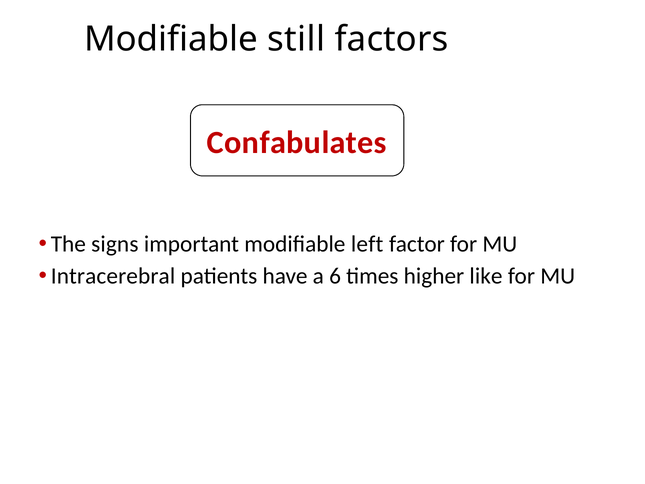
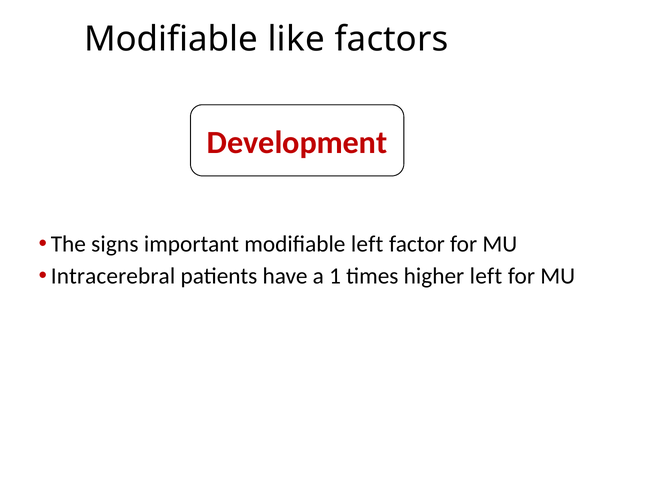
still: still -> like (296, 39)
Confabulates: Confabulates -> Development (297, 142)
6: 6 -> 1 (335, 276)
higher like: like -> left (486, 276)
